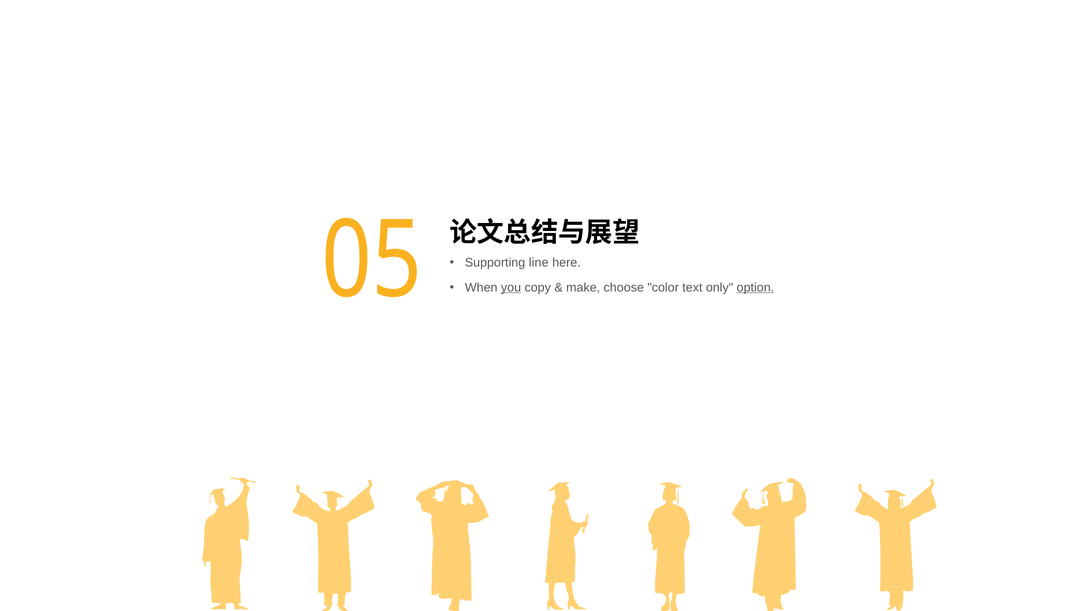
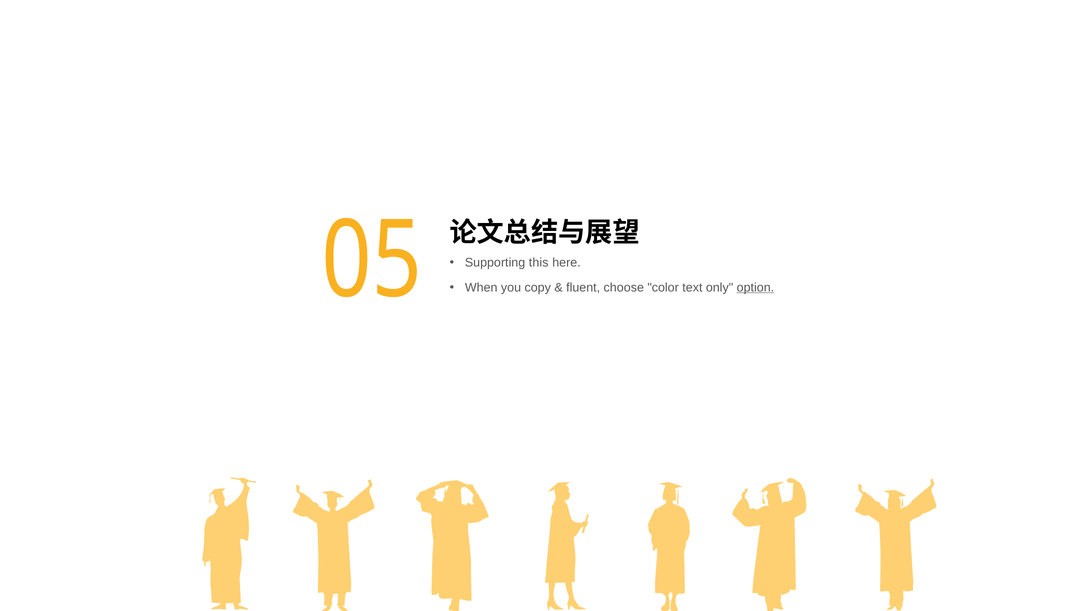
line: line -> this (539, 263)
you underline: present -> none (511, 288)
make: make -> fluent (583, 288)
